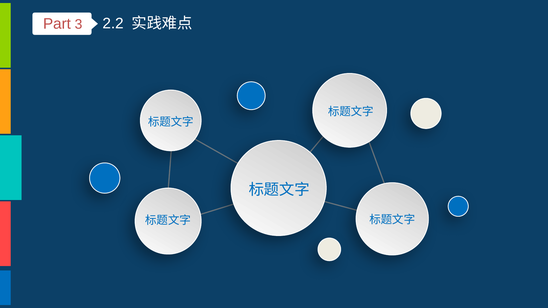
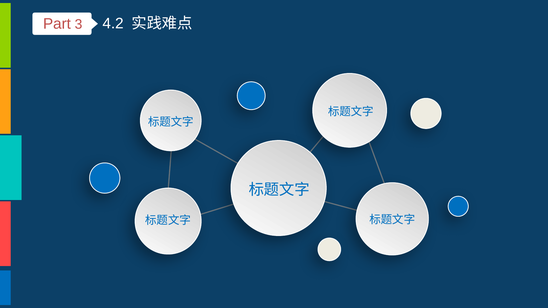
2.2: 2.2 -> 4.2 (113, 23)
